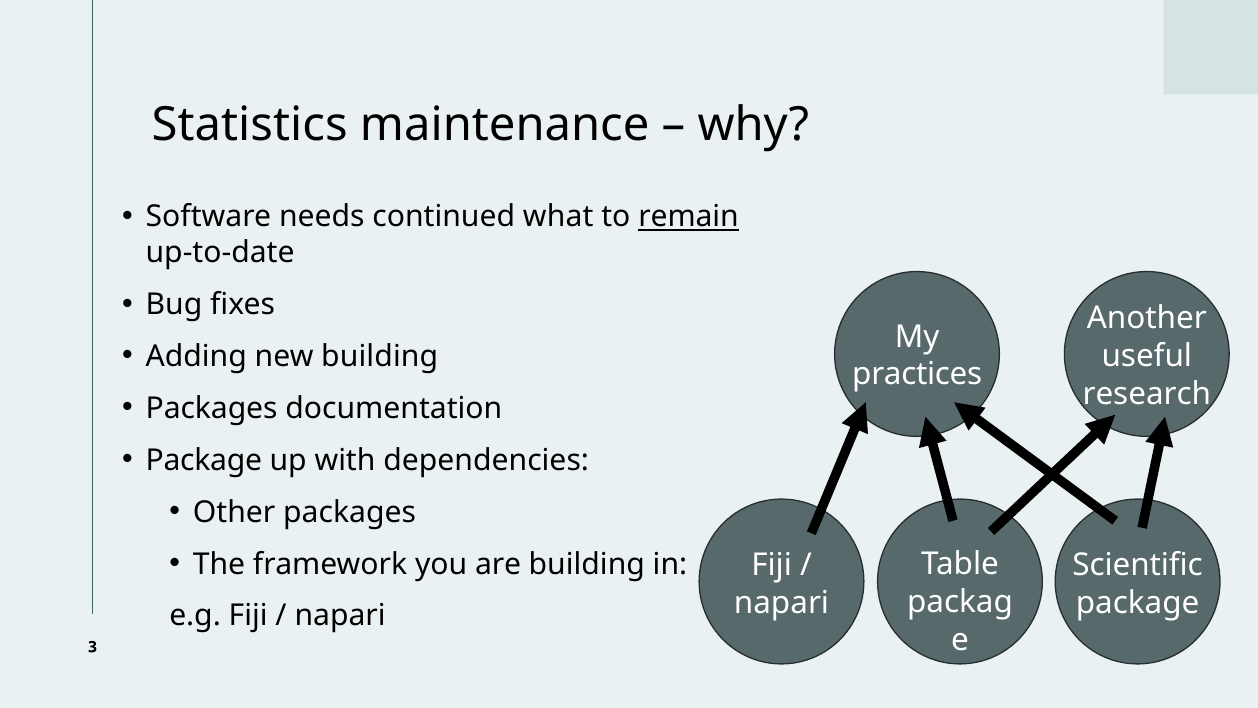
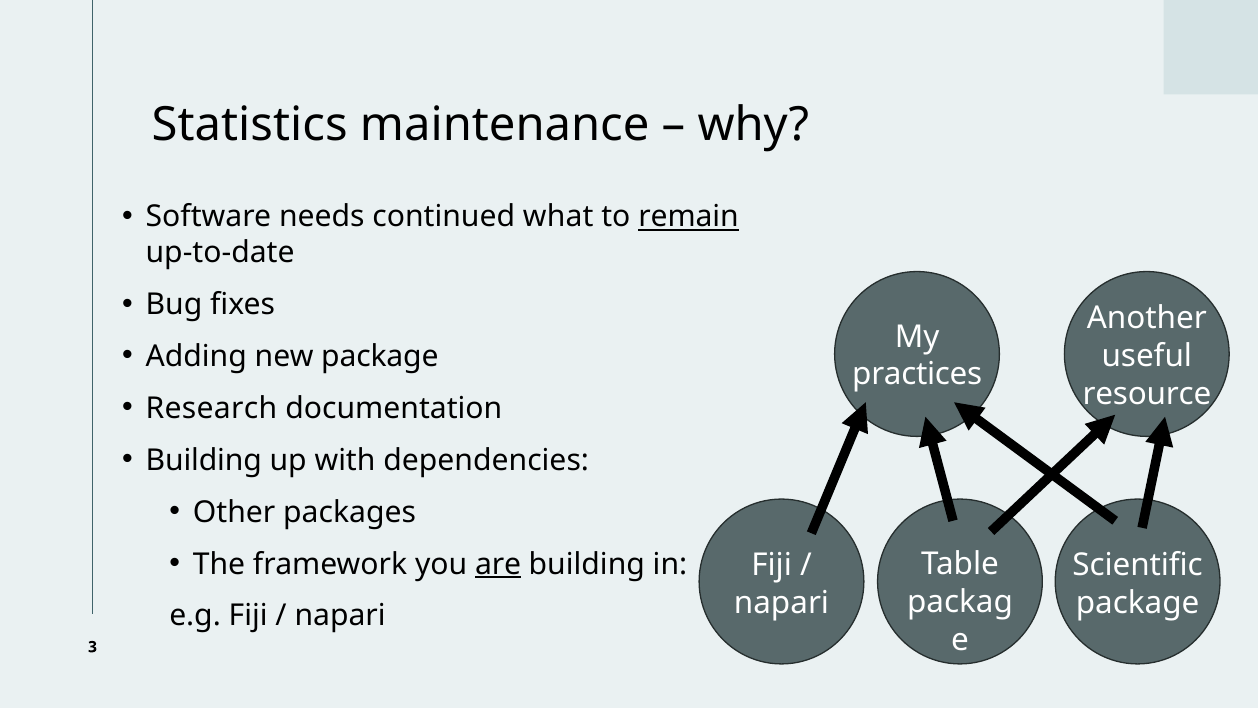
new building: building -> package (380, 356)
research: research -> resource (1147, 394)
Packages: Packages -> Research (211, 408)
Package: Package -> Building (204, 460)
are underline: none -> present (498, 564)
